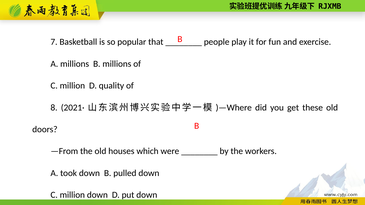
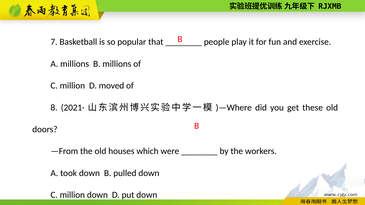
quality: quality -> moved (112, 86)
